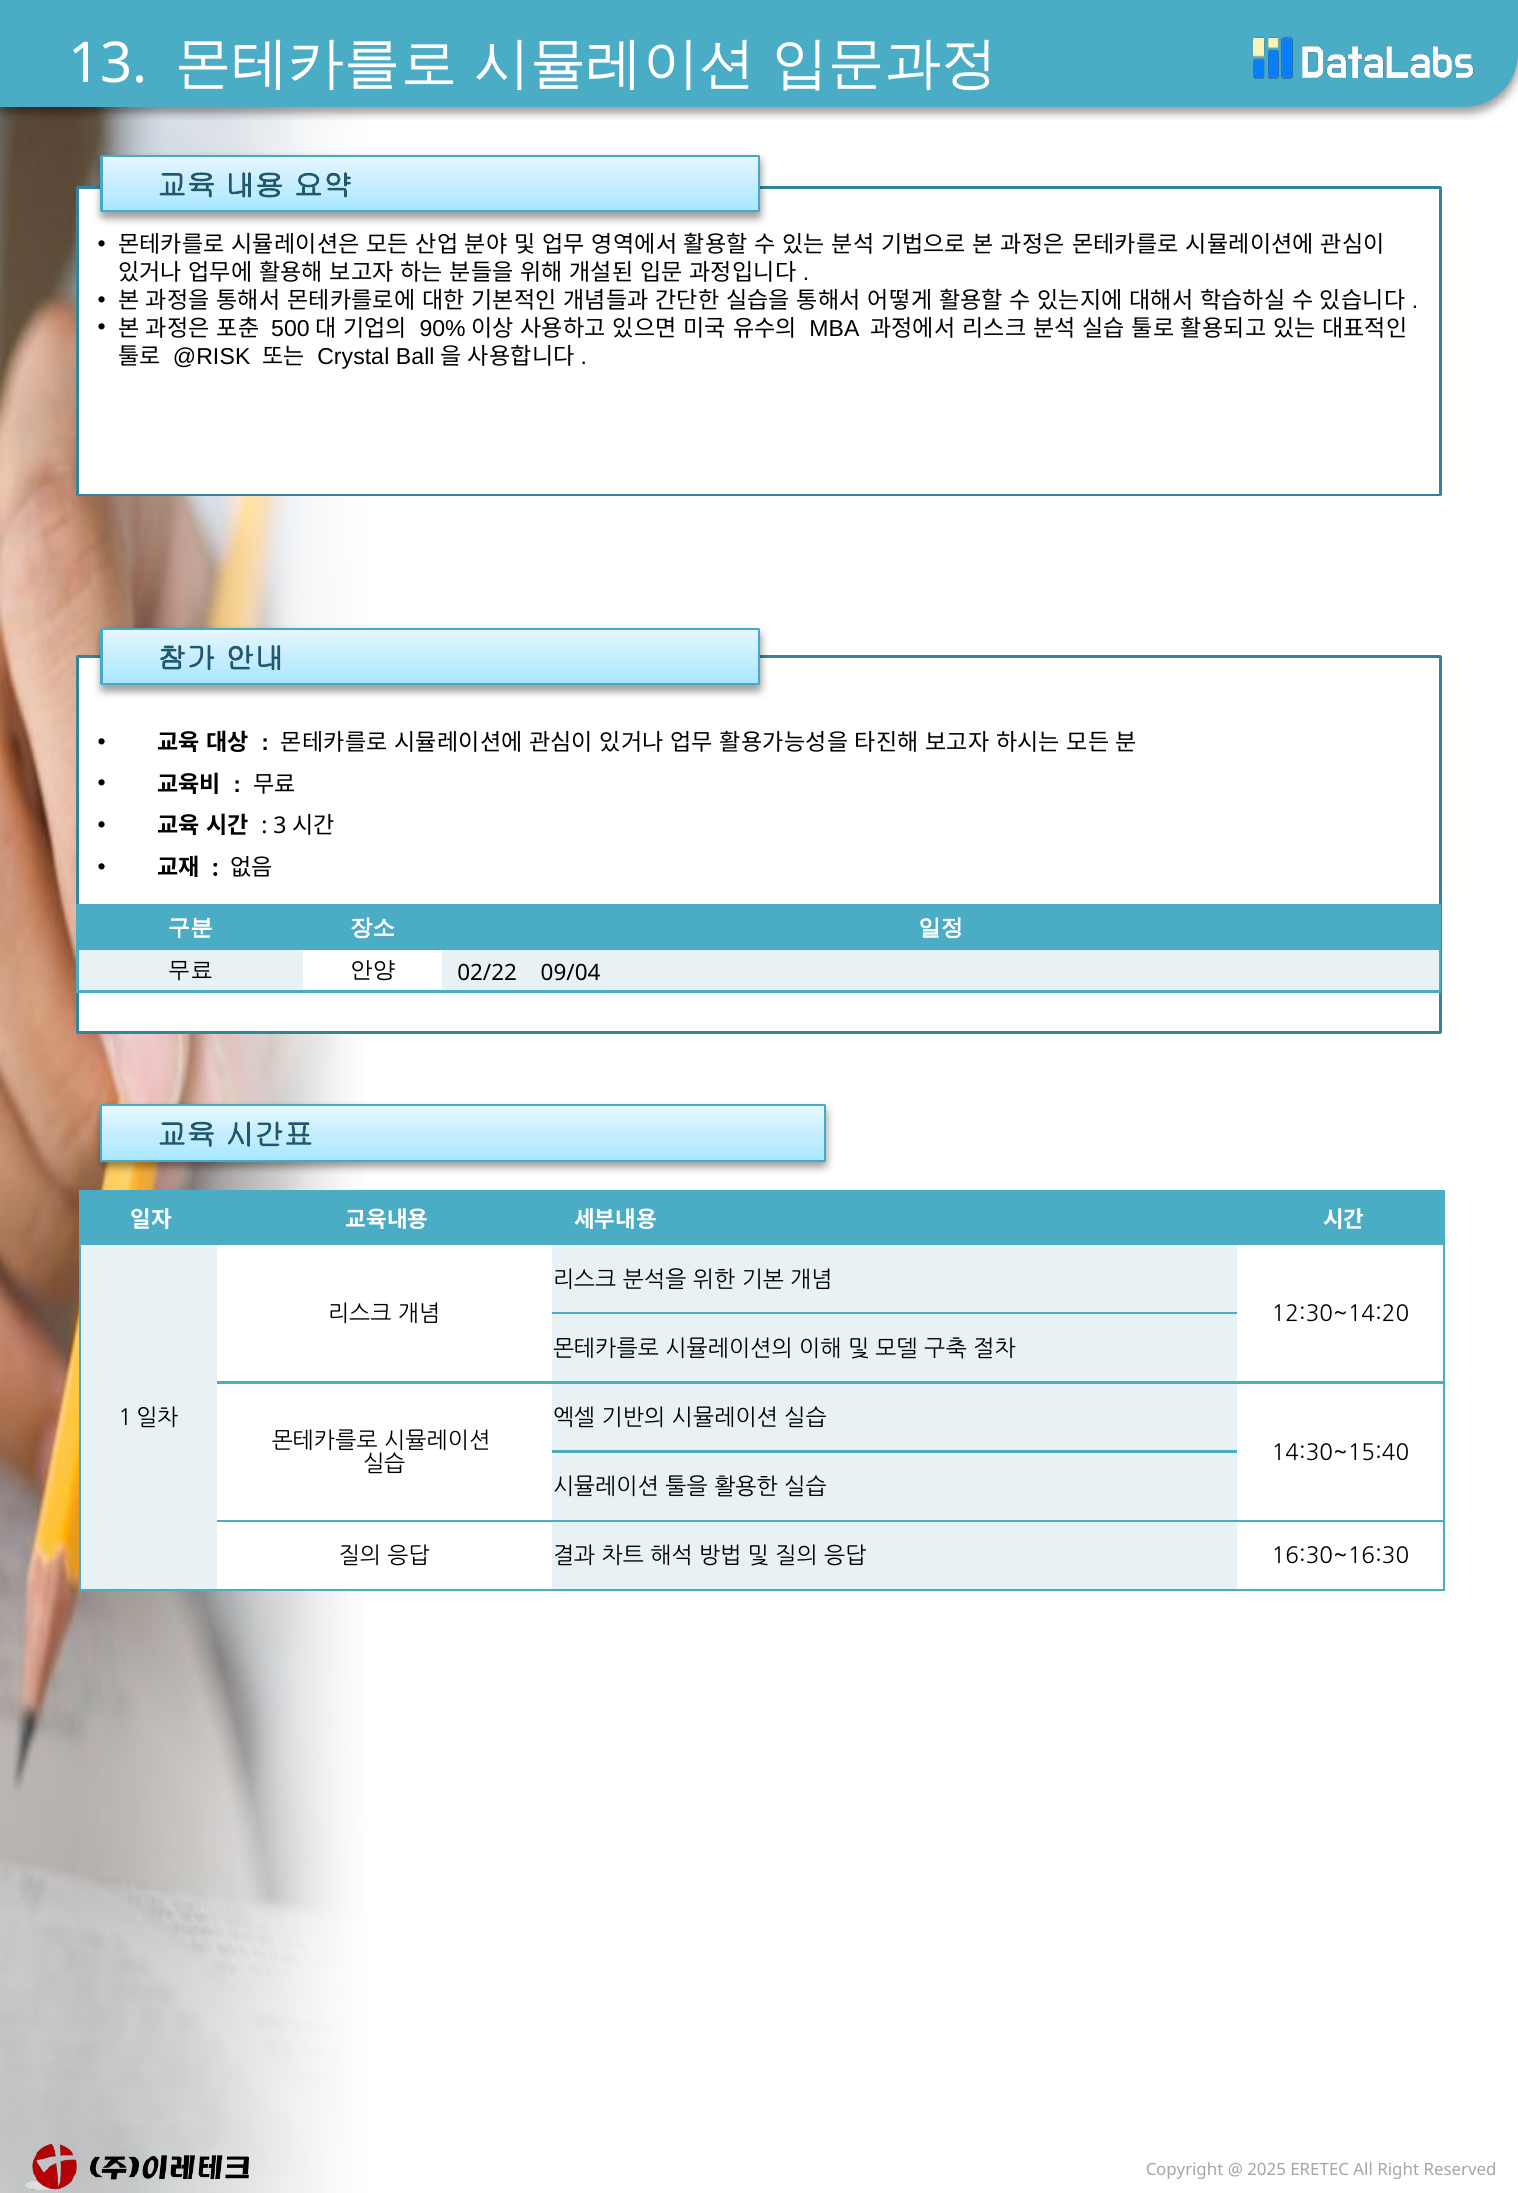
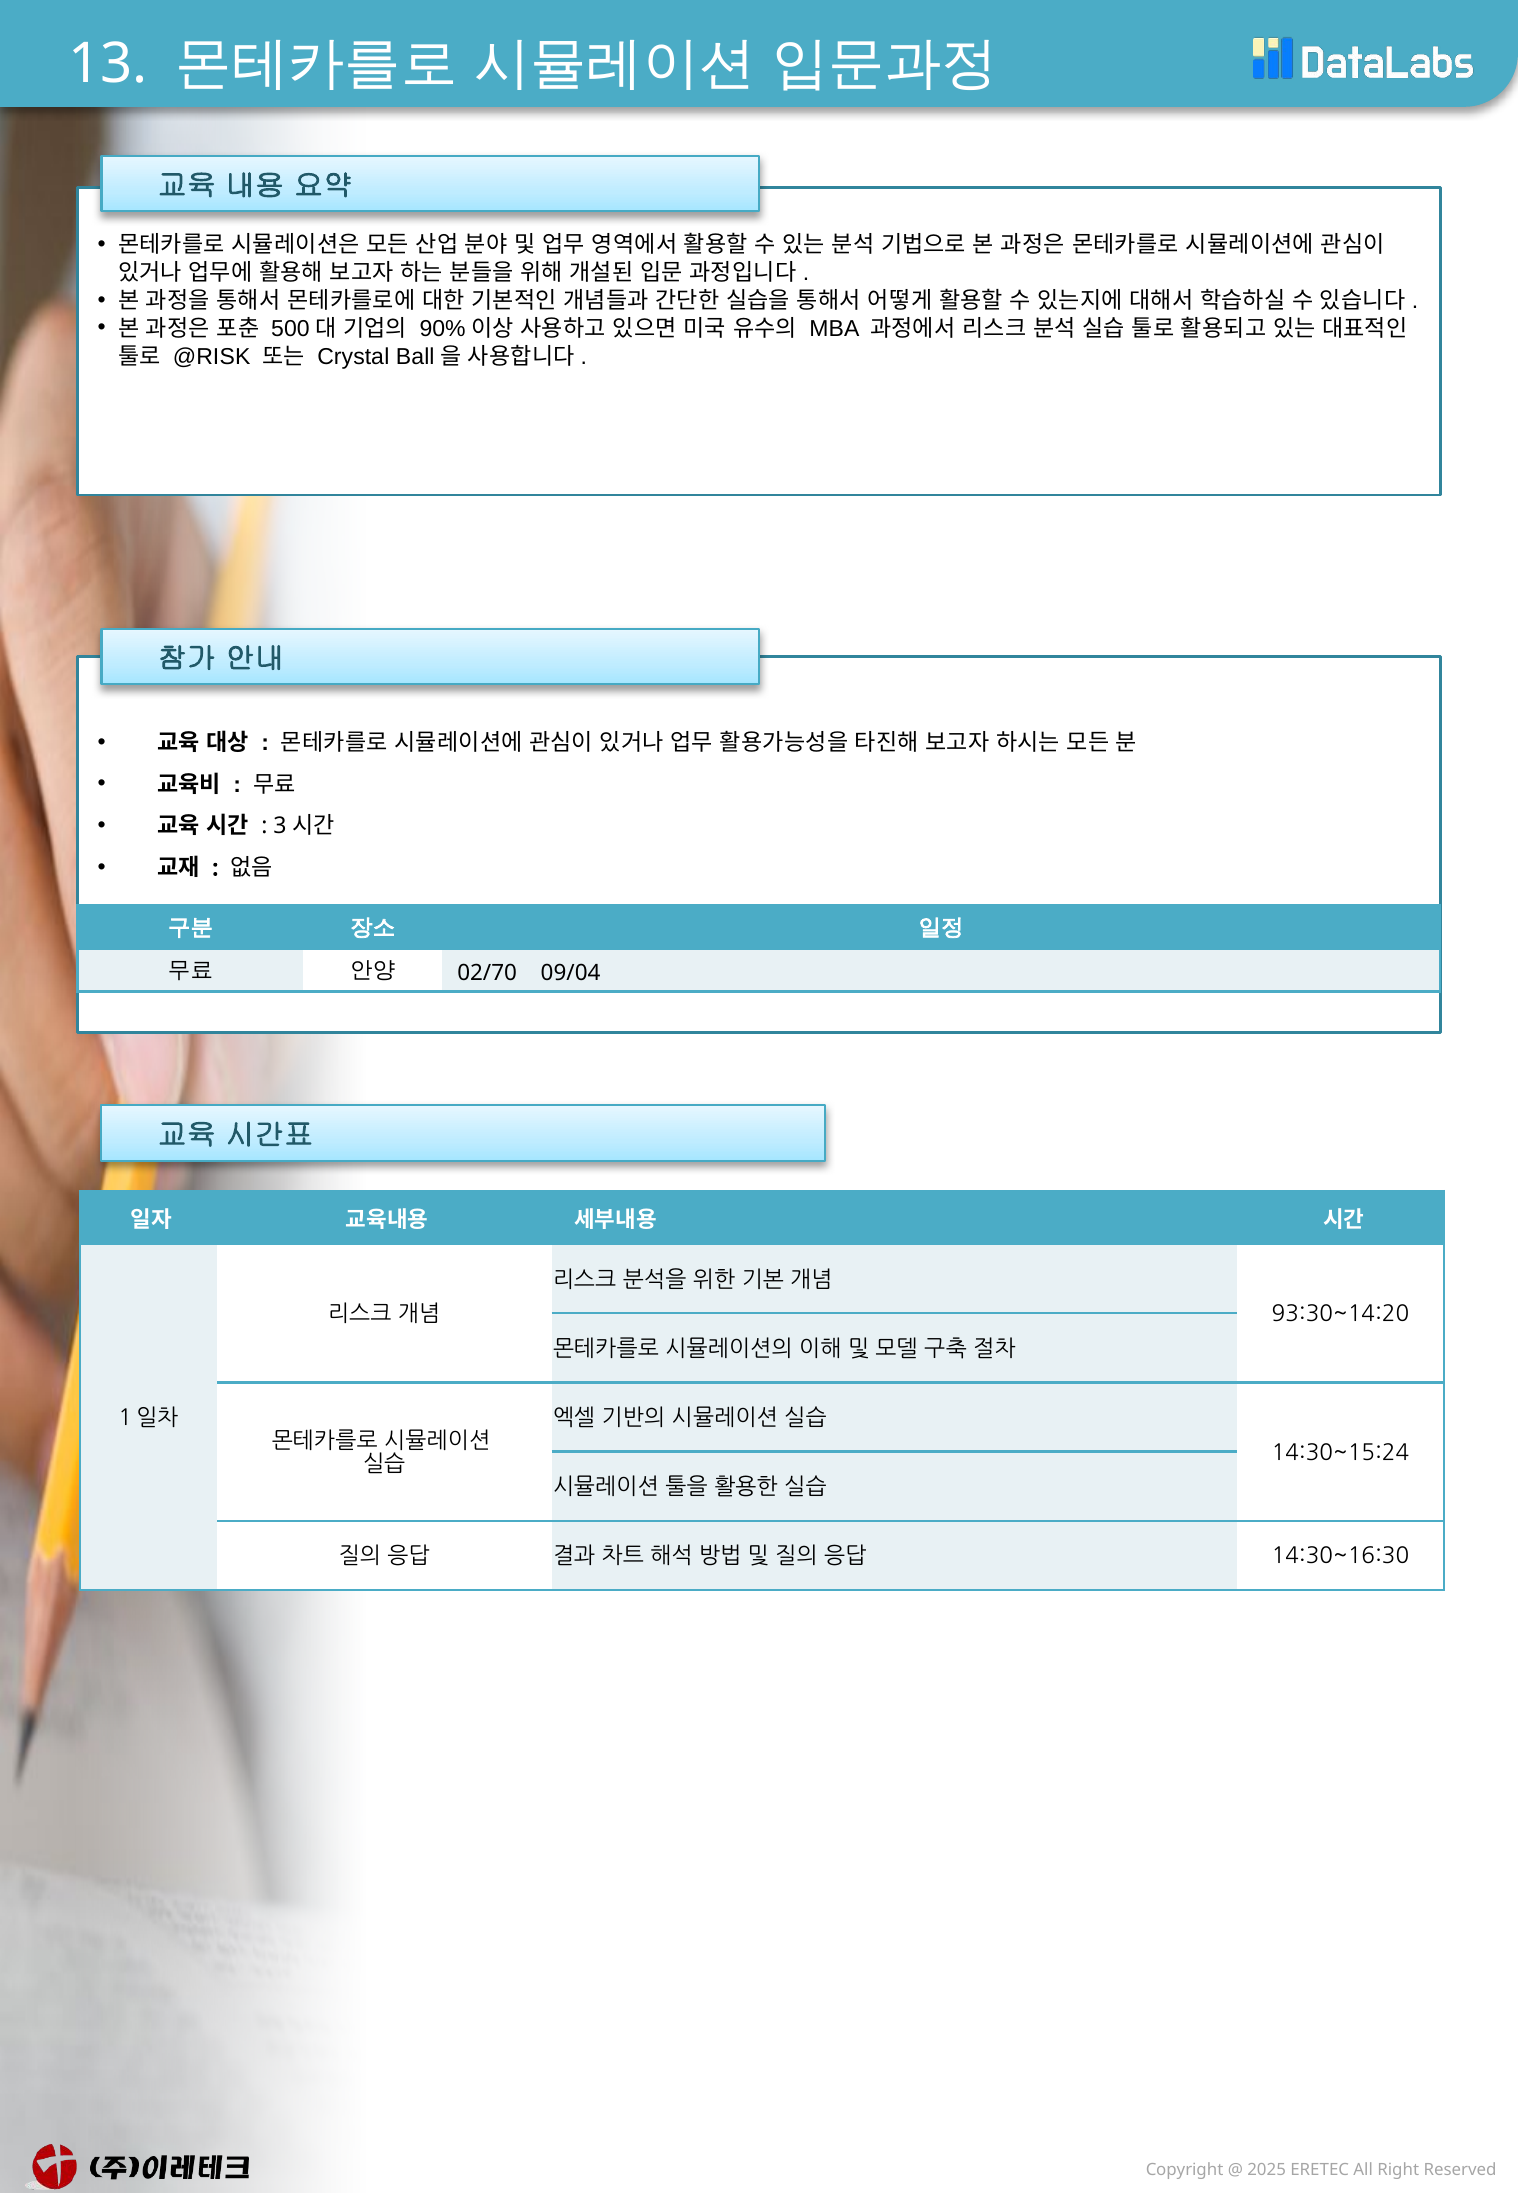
02/22: 02/22 -> 02/70 (487, 973)
12:30~14:20: 12:30~14:20 -> 93:30~14:20 (1340, 1314)
14:30~15:40: 14:30~15:40 -> 14:30~15:24 (1340, 1452)
16:30~16:30: 16:30~16:30 -> 14:30~16:30 (1340, 1556)
